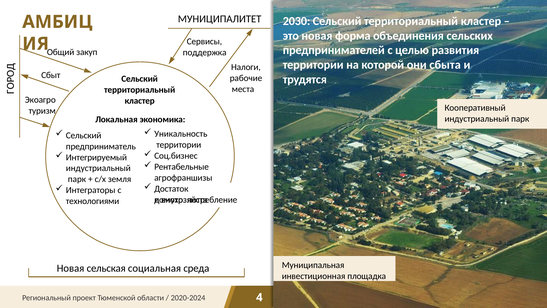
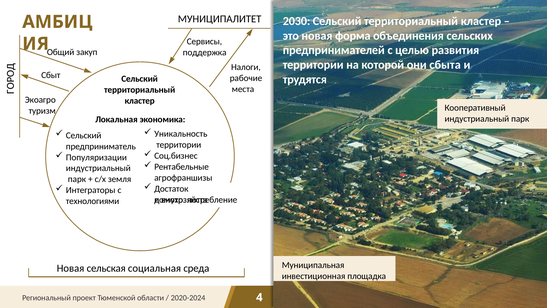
Интегрируемый: Интегрируемый -> Популяризации (96, 157)
